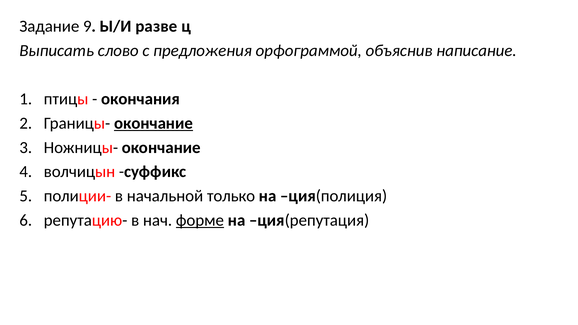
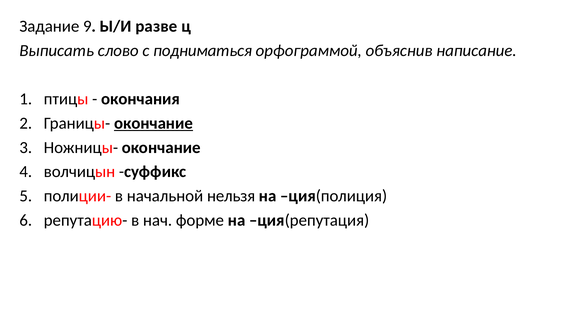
предложения: предложения -> подниматься (203, 51)
только: только -> нельзя (231, 196)
форме underline: present -> none (200, 220)
